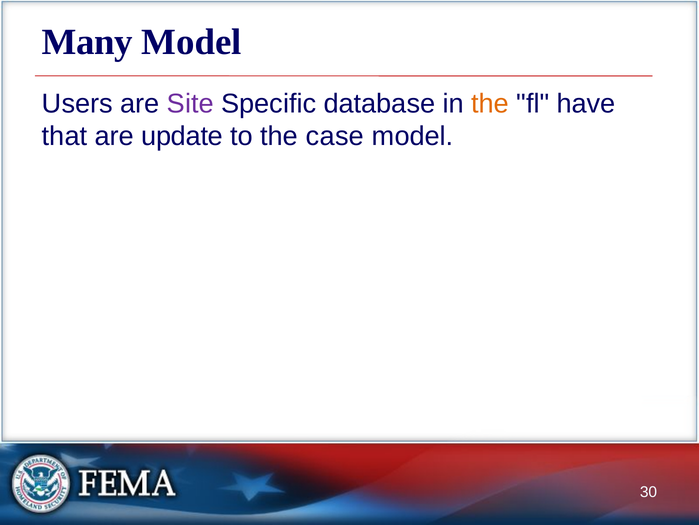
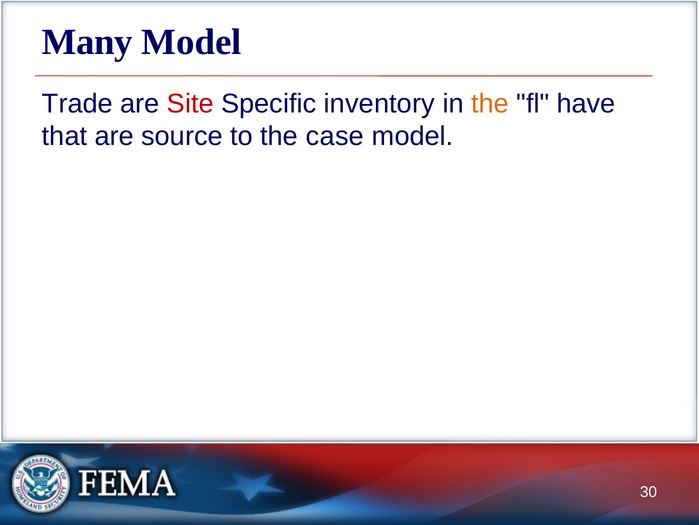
Users: Users -> Trade (77, 103)
Site colour: purple -> red (190, 103)
database: database -> inventory (379, 103)
update: update -> source (182, 136)
